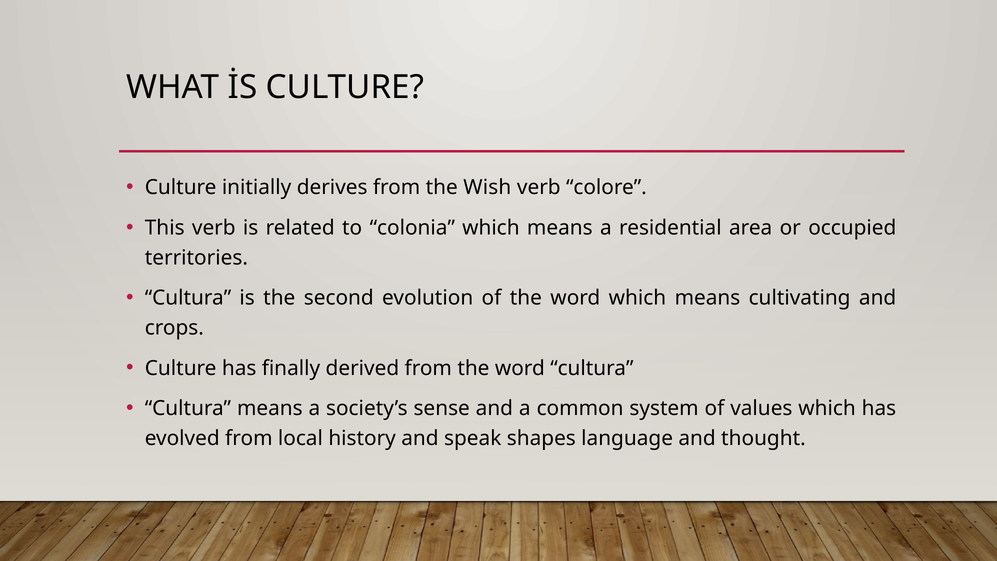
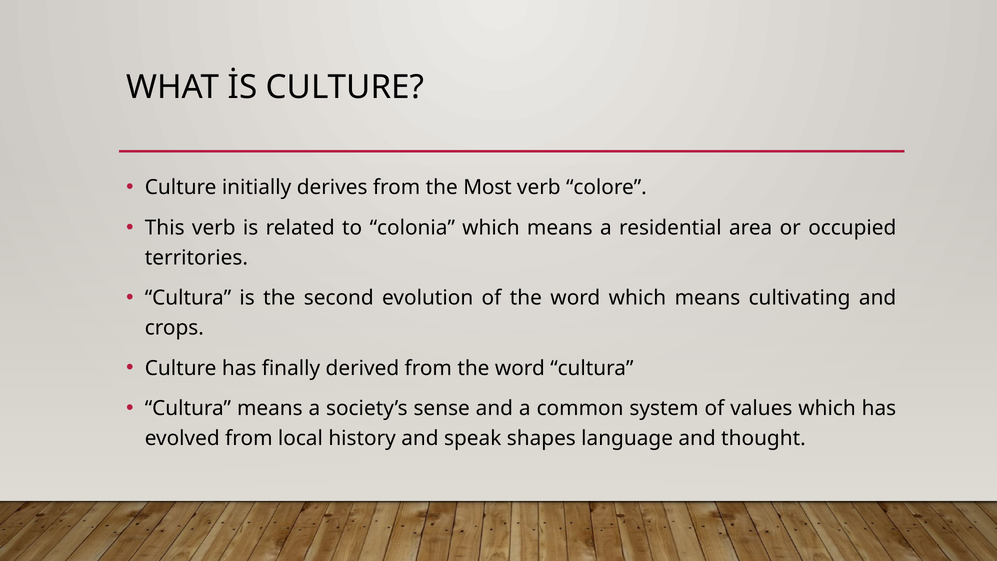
Wish: Wish -> Most (487, 187)
